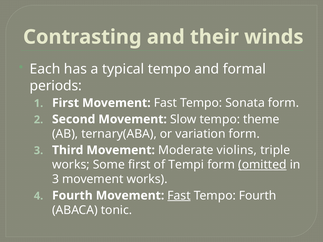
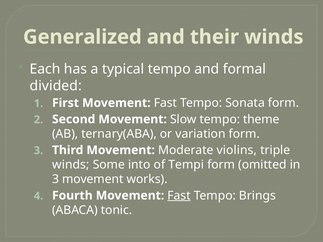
Contrasting: Contrasting -> Generalized (82, 37)
periods: periods -> divided (56, 86)
works: works -> winds (71, 165)
Some first: first -> into (139, 165)
omitted underline: present -> none (262, 165)
Tempo Fourth: Fourth -> Brings (258, 196)
